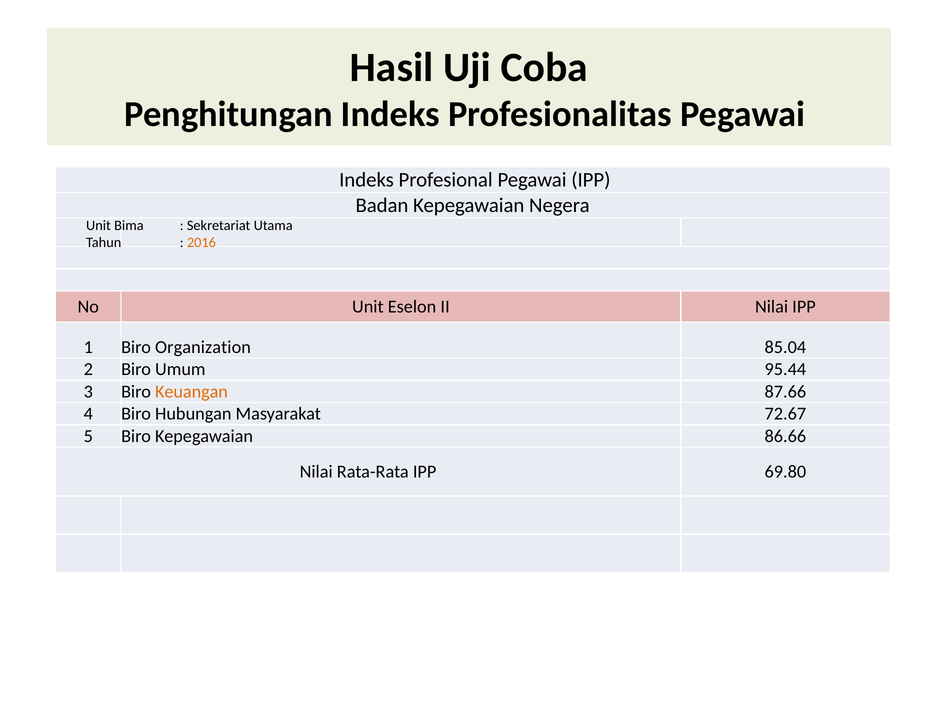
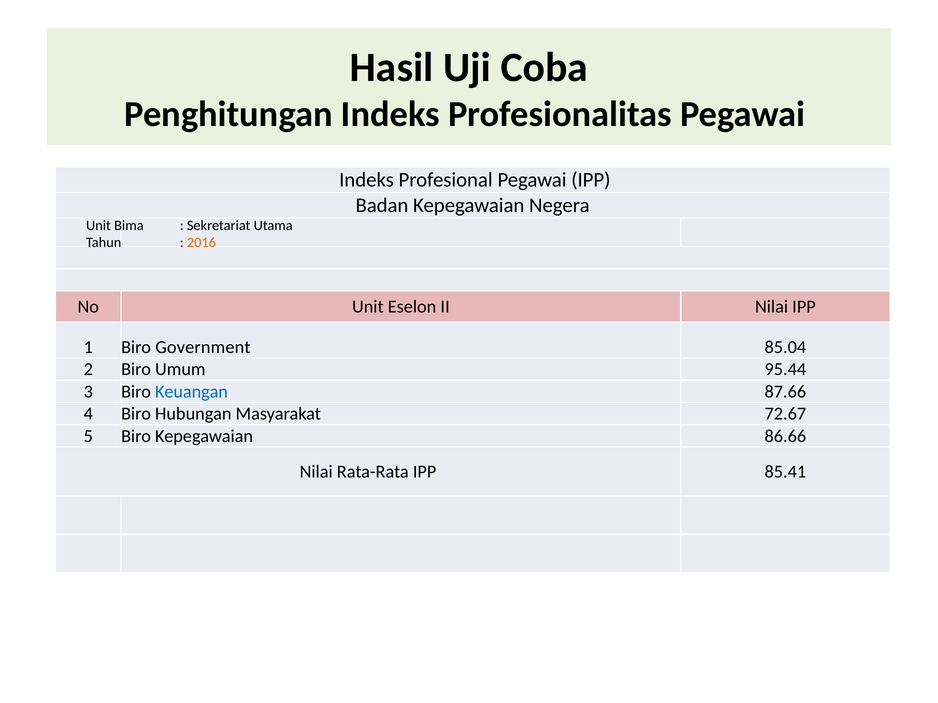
Organization: Organization -> Government (203, 347)
Keuangan colour: orange -> blue (192, 392)
69.80: 69.80 -> 85.41 (785, 472)
